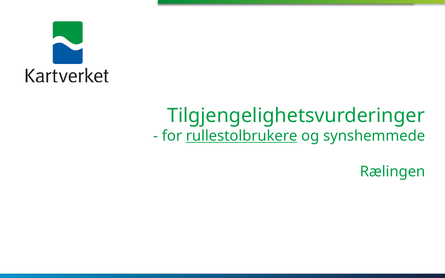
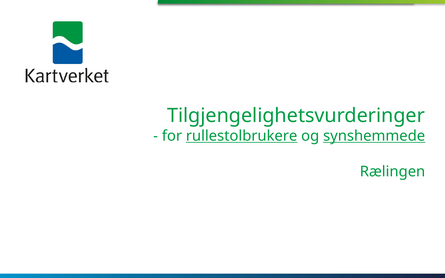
synshemmede underline: none -> present (374, 136)
